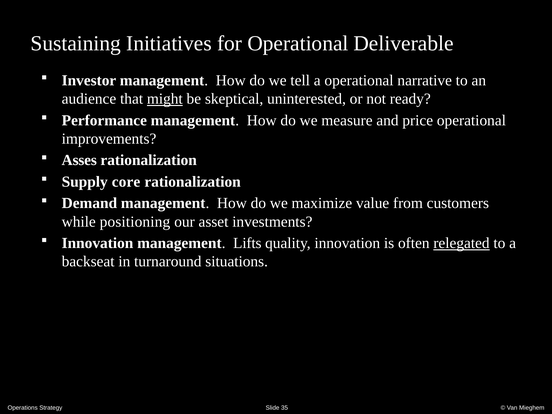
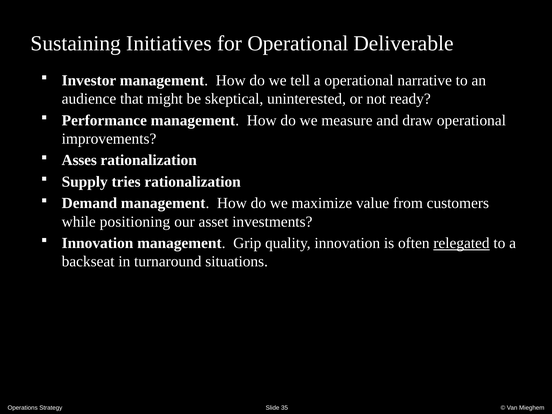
might underline: present -> none (165, 99)
price: price -> draw (418, 120)
core: core -> tries (126, 182)
Lifts: Lifts -> Grip (247, 243)
